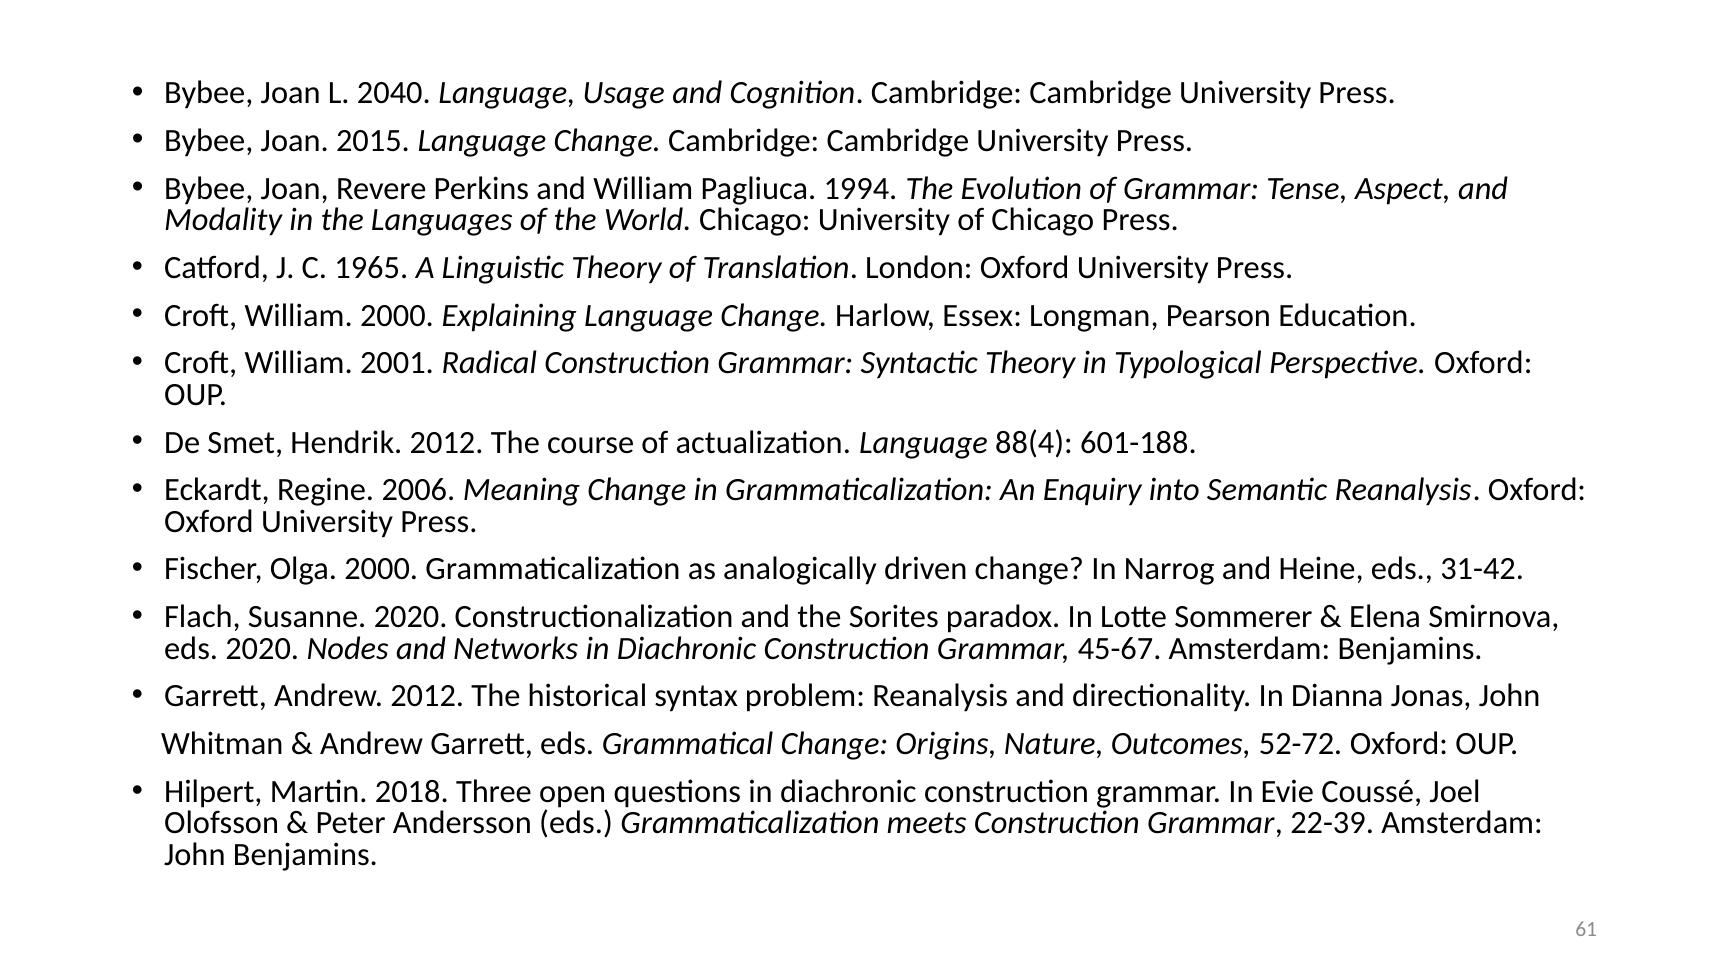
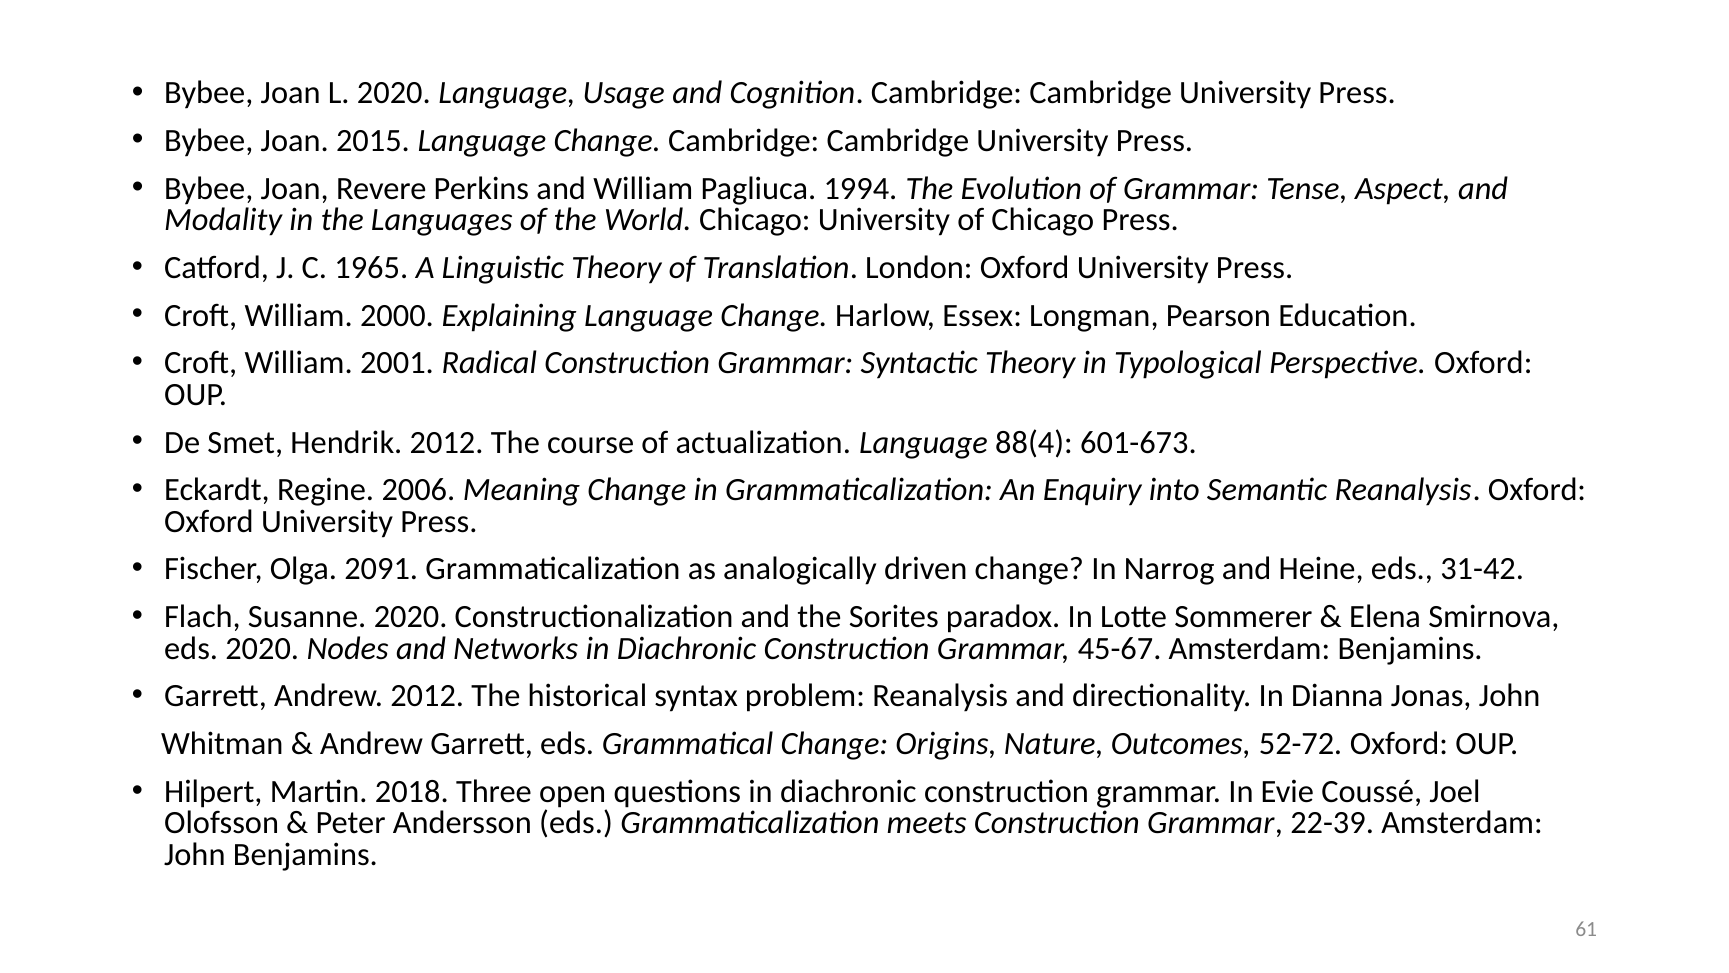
L 2040: 2040 -> 2020 (394, 93)
601-188: 601-188 -> 601-673 (1138, 442)
Olga 2000: 2000 -> 2091 (381, 569)
